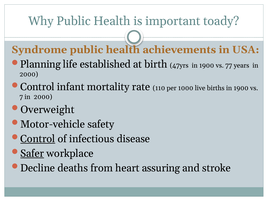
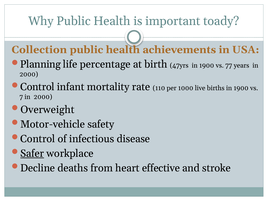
Syndrome: Syndrome -> Collection (39, 50)
established: established -> percentage (105, 64)
Control underline: present -> none (38, 139)
assuring: assuring -> effective (161, 168)
